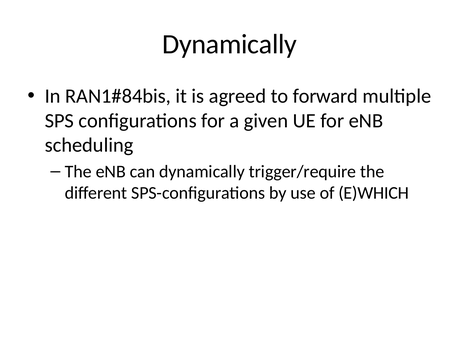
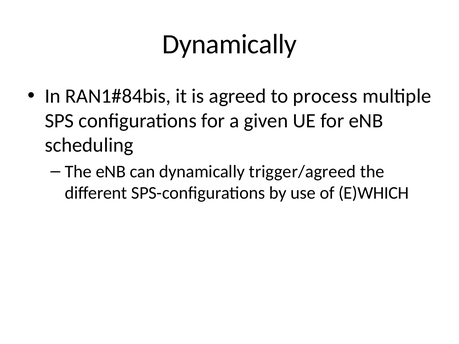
forward: forward -> process (325, 96)
trigger/require: trigger/require -> trigger/agreed (302, 172)
